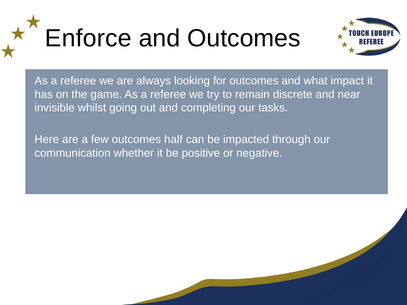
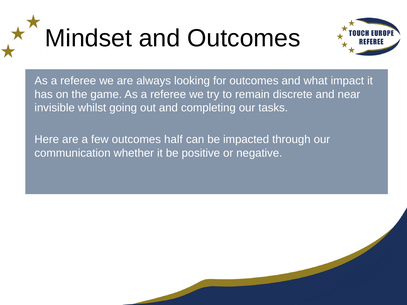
Enforce: Enforce -> Mindset (88, 38)
